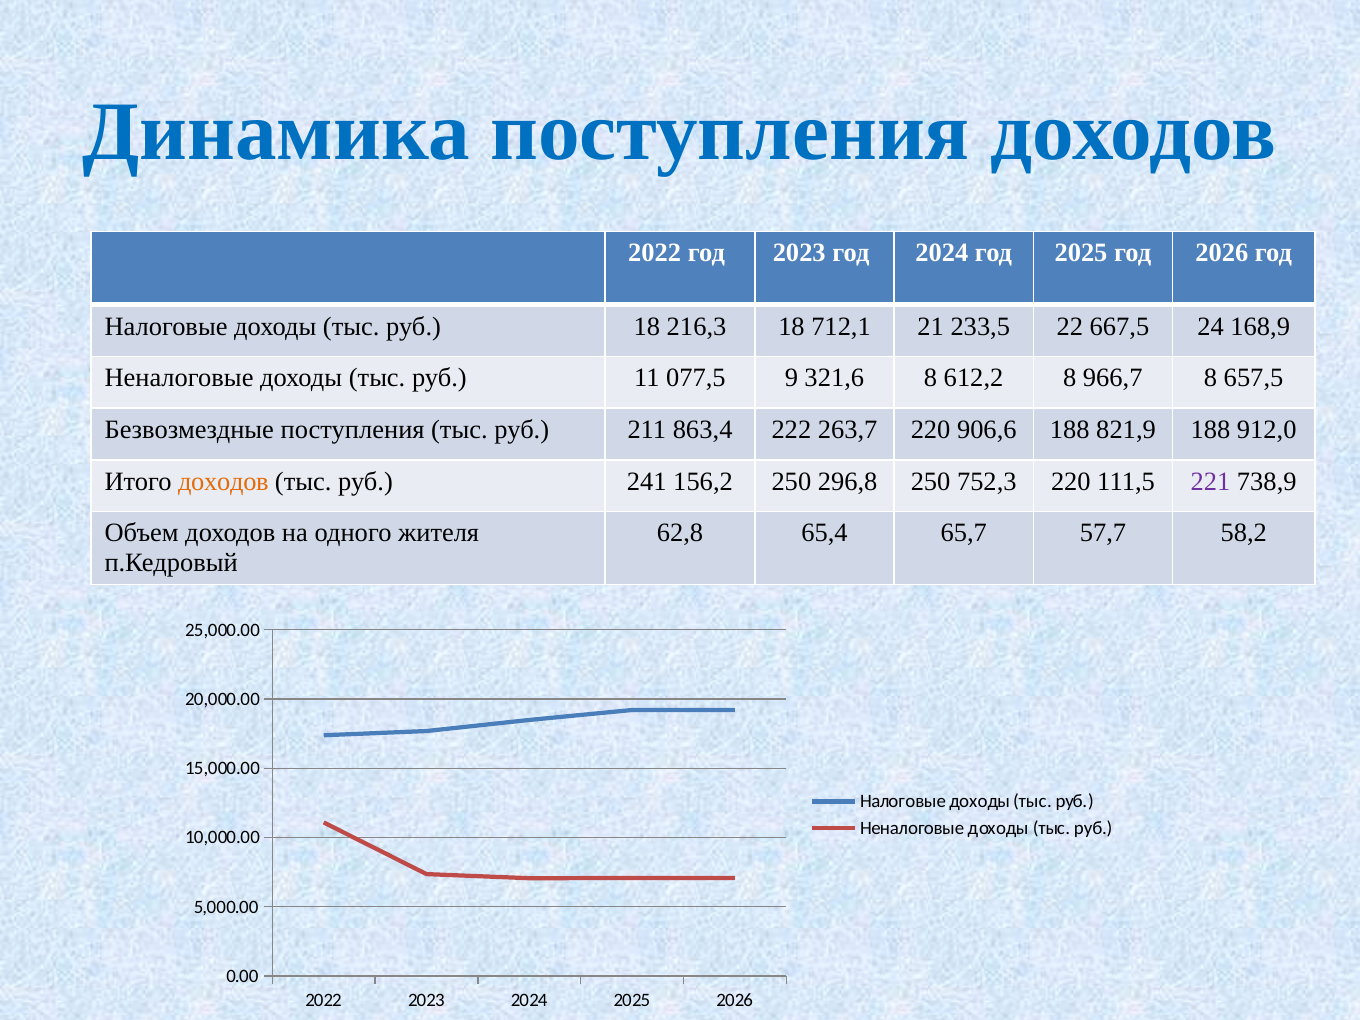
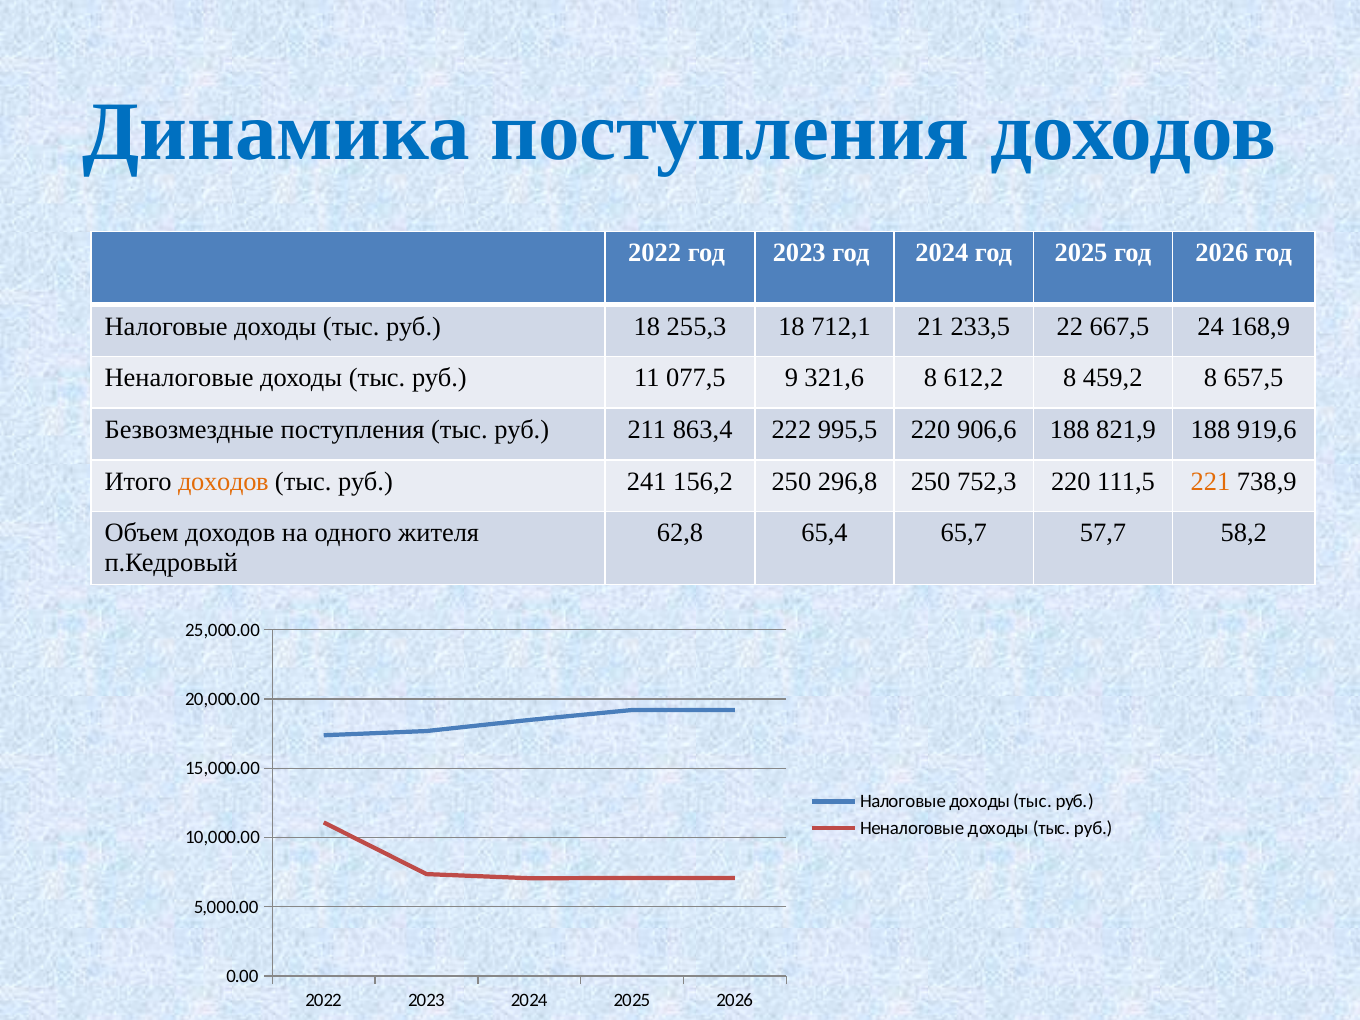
216,3: 216,3 -> 255,3 (697, 326)
966,7: 966,7 -> 459,2 (1113, 378)
263,7: 263,7 -> 995,5 (848, 430)
912,0: 912,0 -> 919,6 (1267, 430)
221 colour: purple -> orange (1211, 481)
